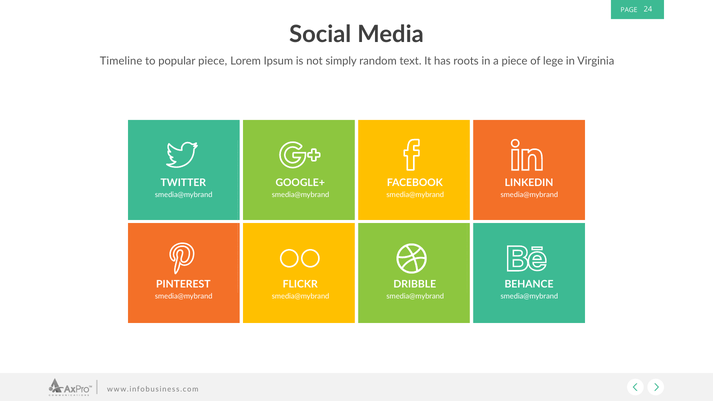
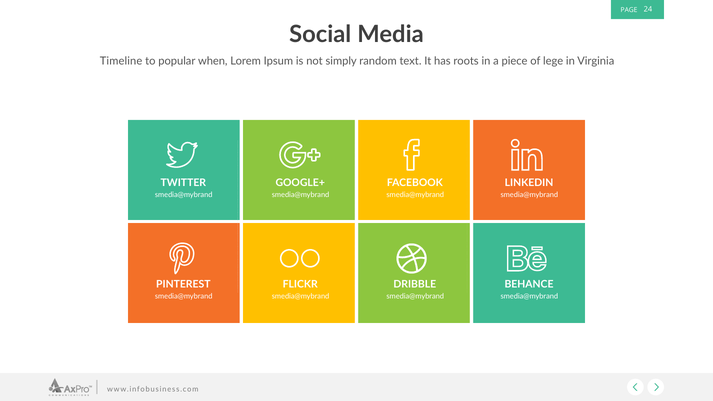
popular piece: piece -> when (213, 61)
